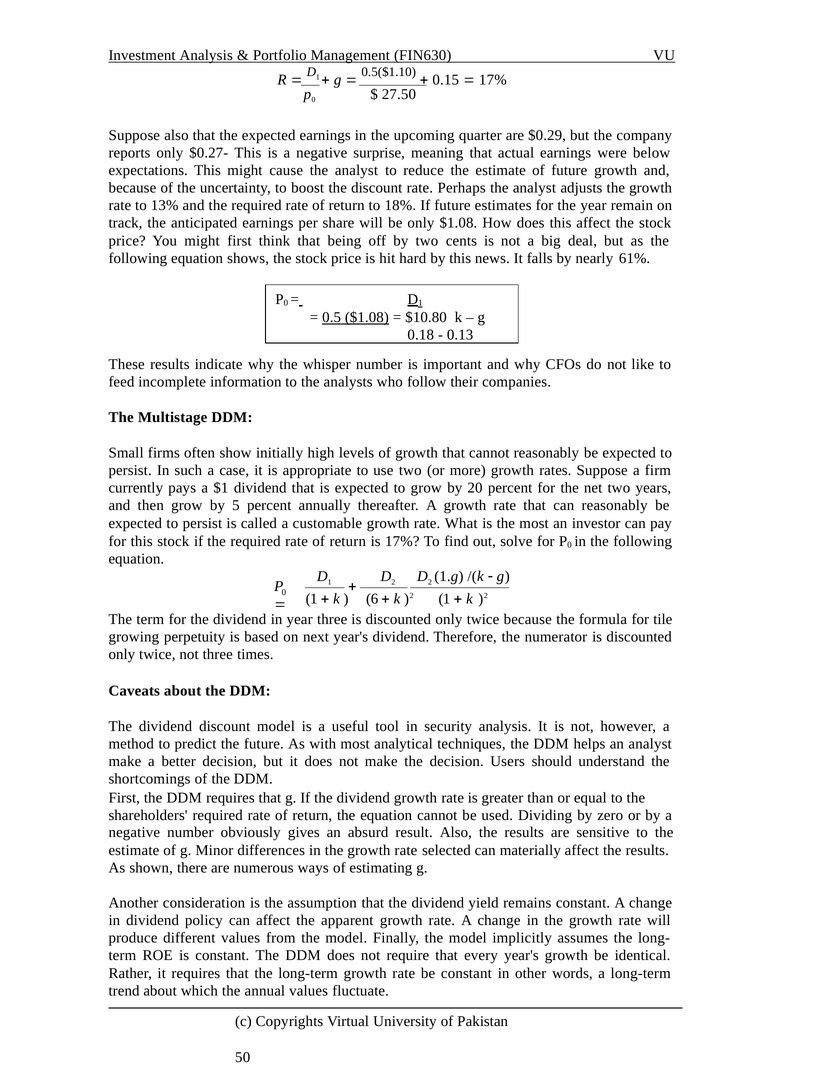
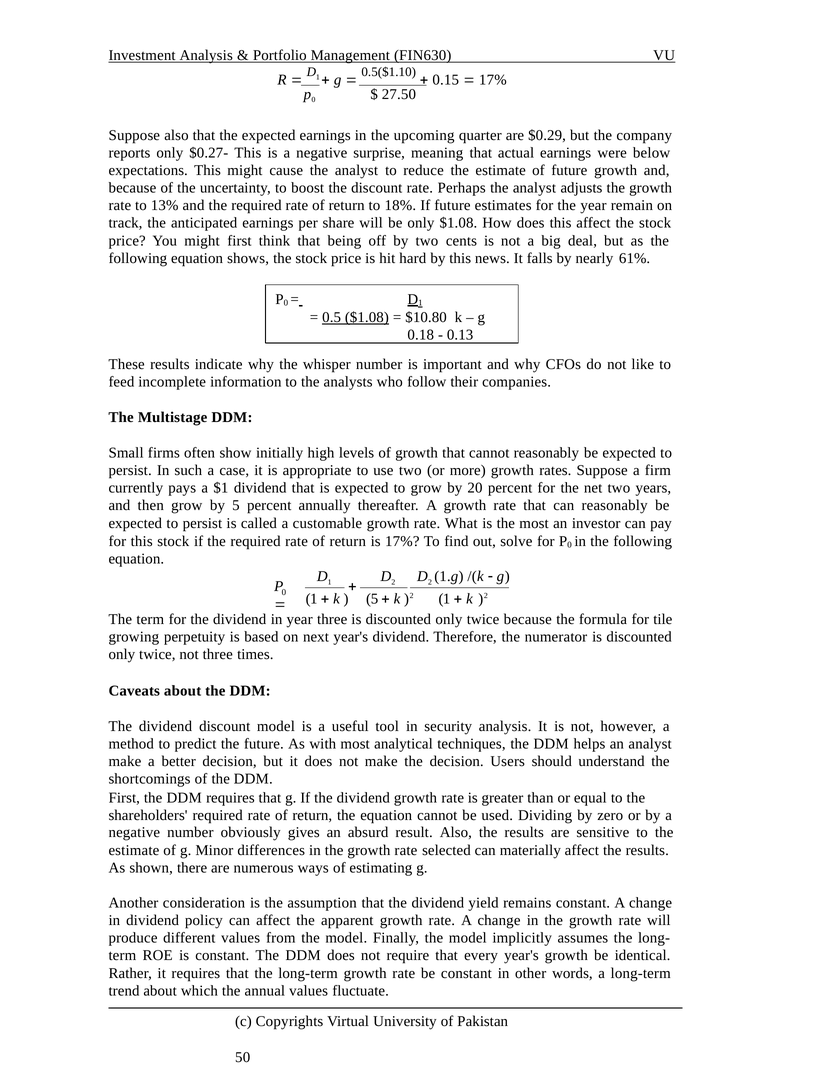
6: 6 -> 5 (372, 599)
